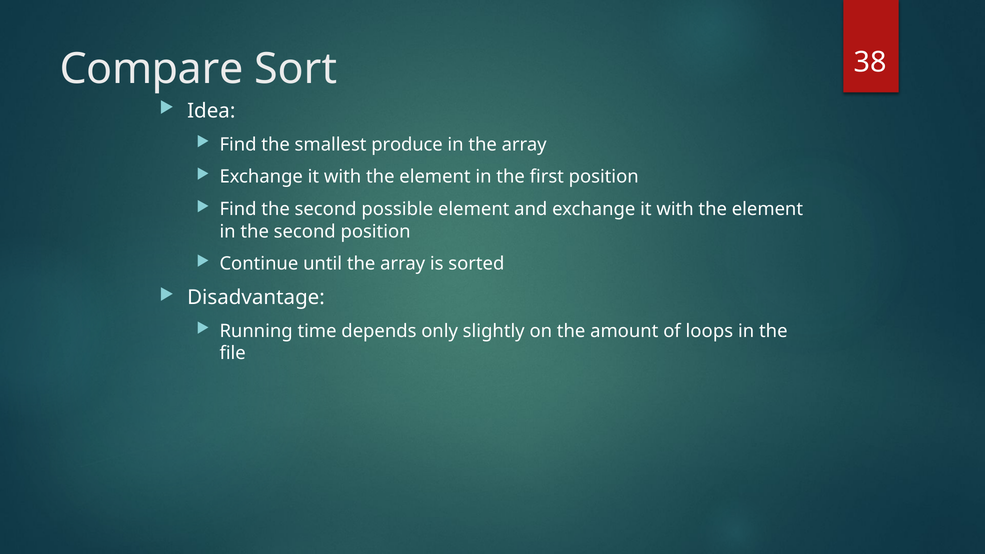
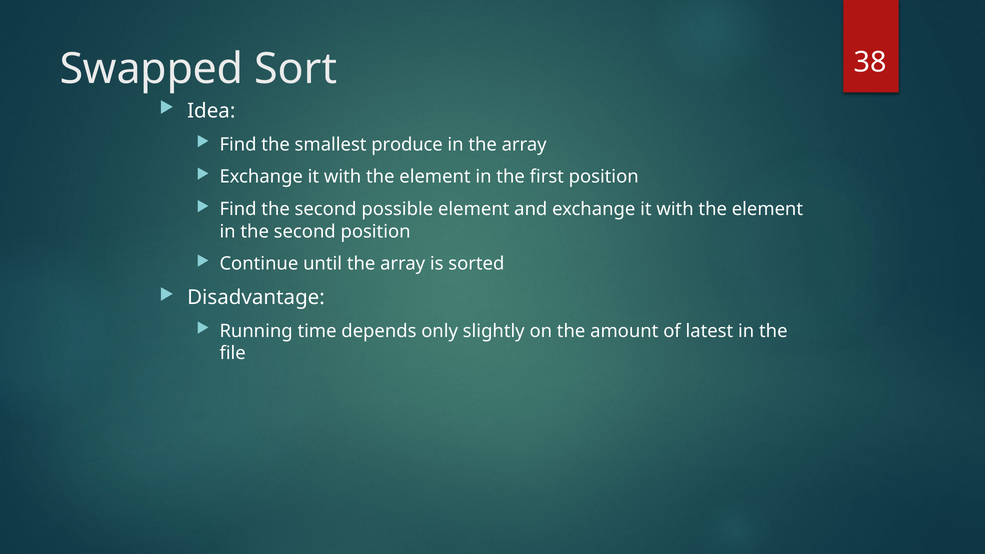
Compare: Compare -> Swapped (151, 69)
loops: loops -> latest (709, 331)
